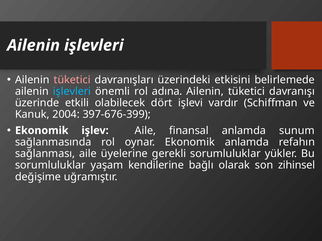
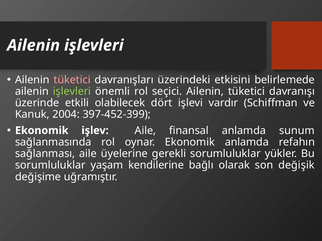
işlevleri colour: light blue -> light green (72, 92)
adına: adına -> seçici (167, 92)
397-676-399: 397-676-399 -> 397-452-399 (117, 115)
zihinsel: zihinsel -> değişik (296, 166)
